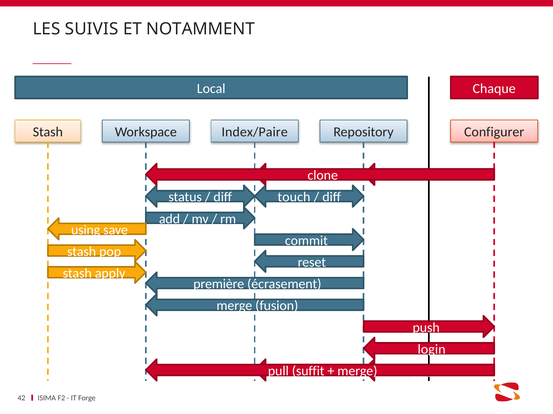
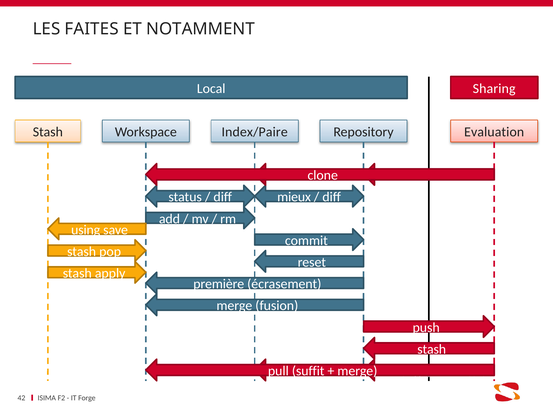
SUIVIS: SUIVIS -> FAITES (92, 29)
Chaque: Chaque -> Sharing (494, 89)
Configurer: Configurer -> Evaluation (494, 132)
touch: touch -> mieux (294, 197)
login: login -> stash (432, 350)
